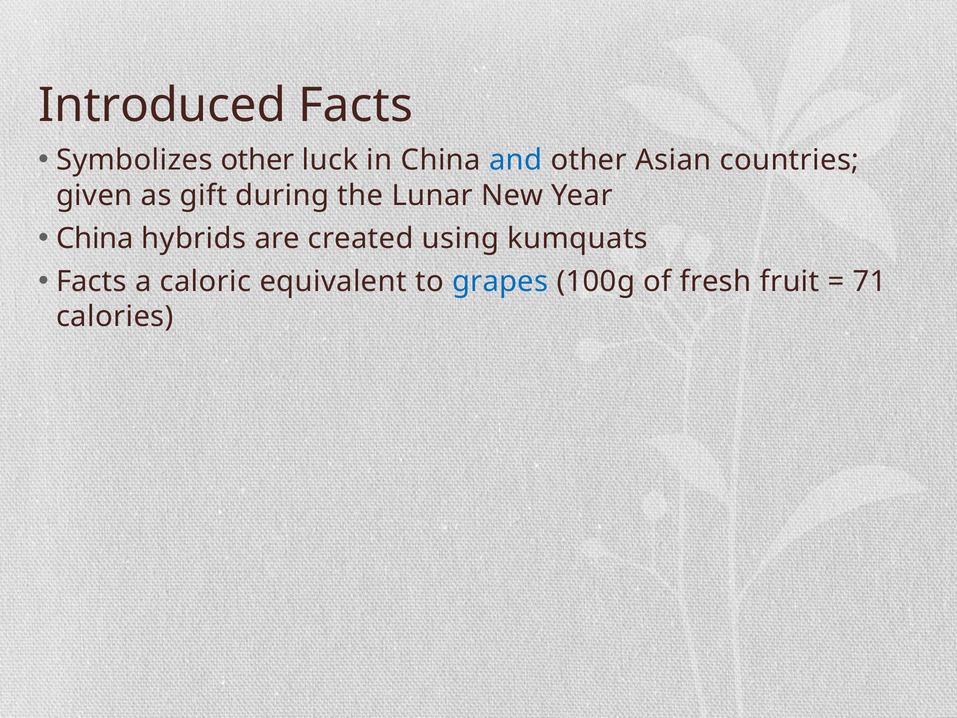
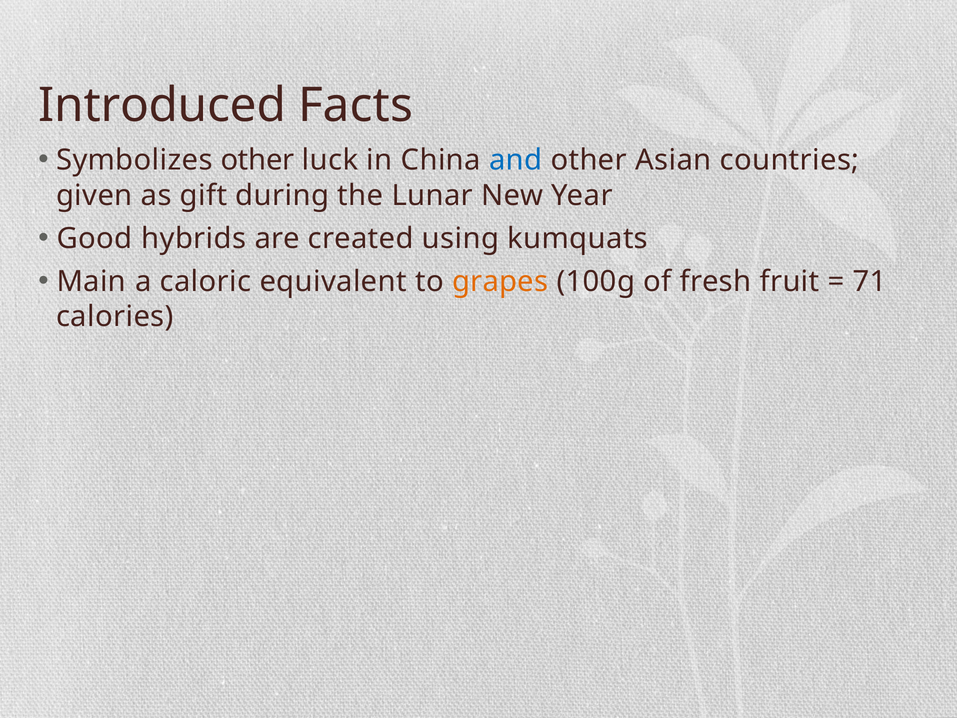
China: China -> Good (94, 238)
Facts: Facts -> Main (91, 281)
grapes colour: blue -> orange (500, 281)
